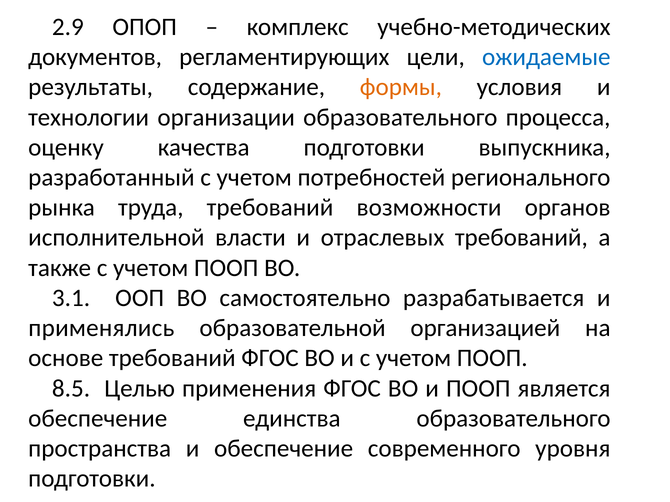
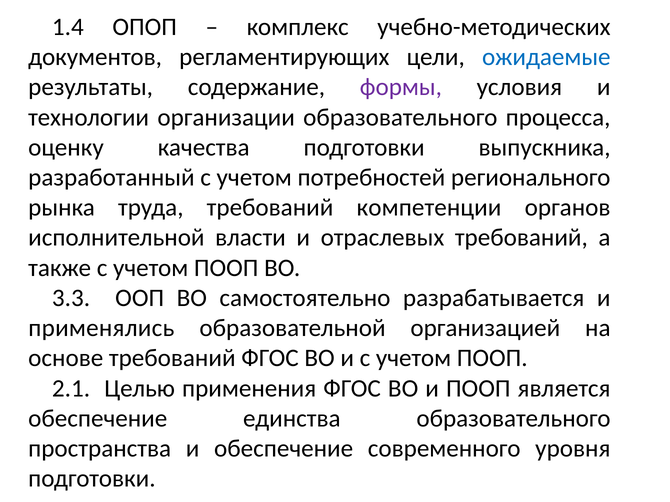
2.9: 2.9 -> 1.4 (68, 27)
формы colour: orange -> purple (401, 87)
возможности: возможности -> компетенции (429, 208)
3.1: 3.1 -> 3.3 (71, 298)
8.5: 8.5 -> 2.1 (71, 389)
